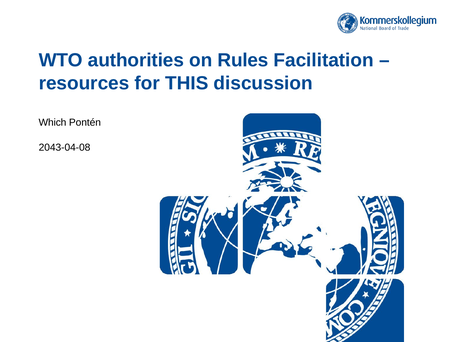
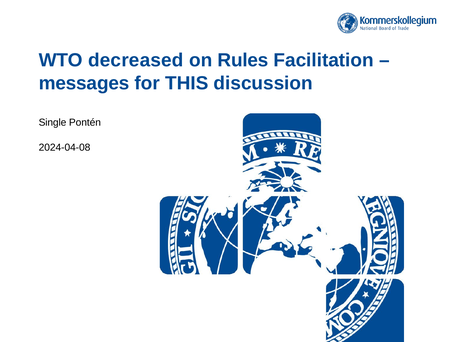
authorities: authorities -> decreased (136, 60)
resources: resources -> messages (84, 83)
Which: Which -> Single (52, 122)
2043-04-08: 2043-04-08 -> 2024-04-08 (65, 147)
